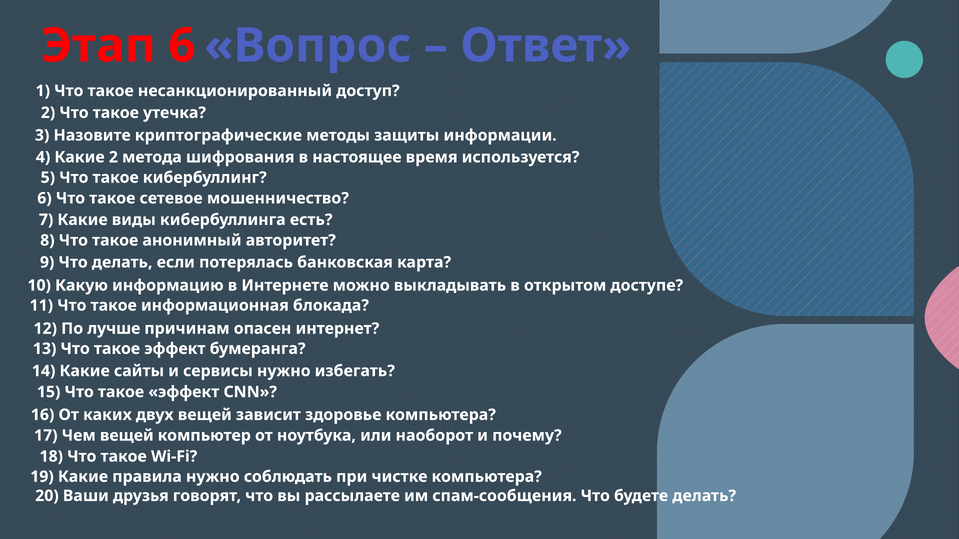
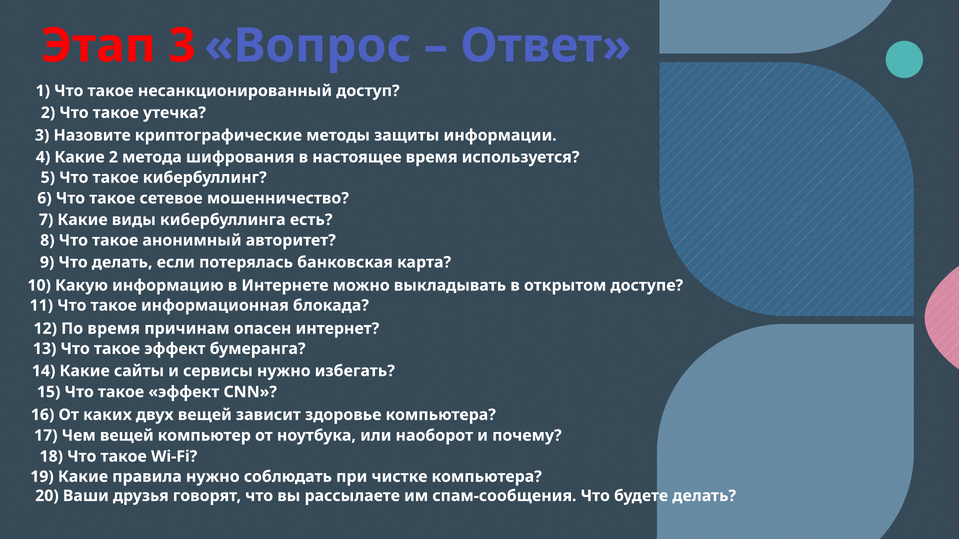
Этап 6: 6 -> 3 (182, 46)
По лучше: лучше -> время (114, 329)
